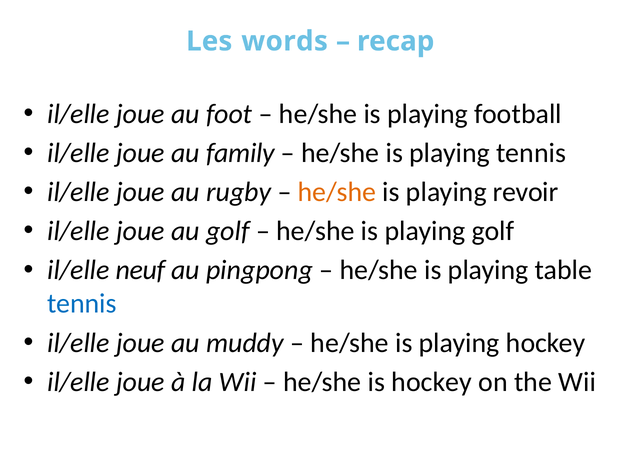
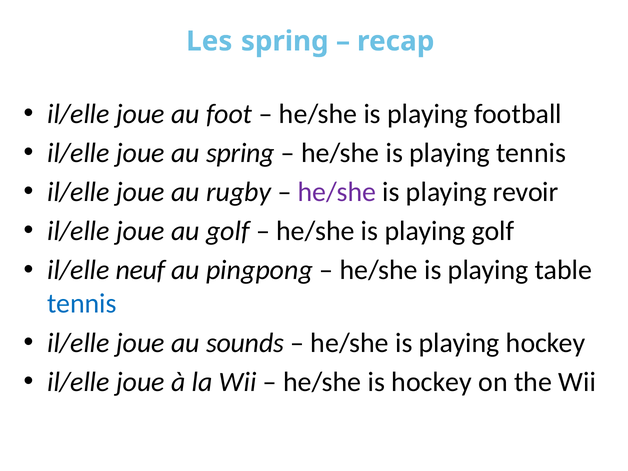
Les words: words -> spring (285, 41)
au family: family -> spring (240, 153)
he/she colour: orange -> purple (337, 192)
muddy: muddy -> sounds (245, 343)
